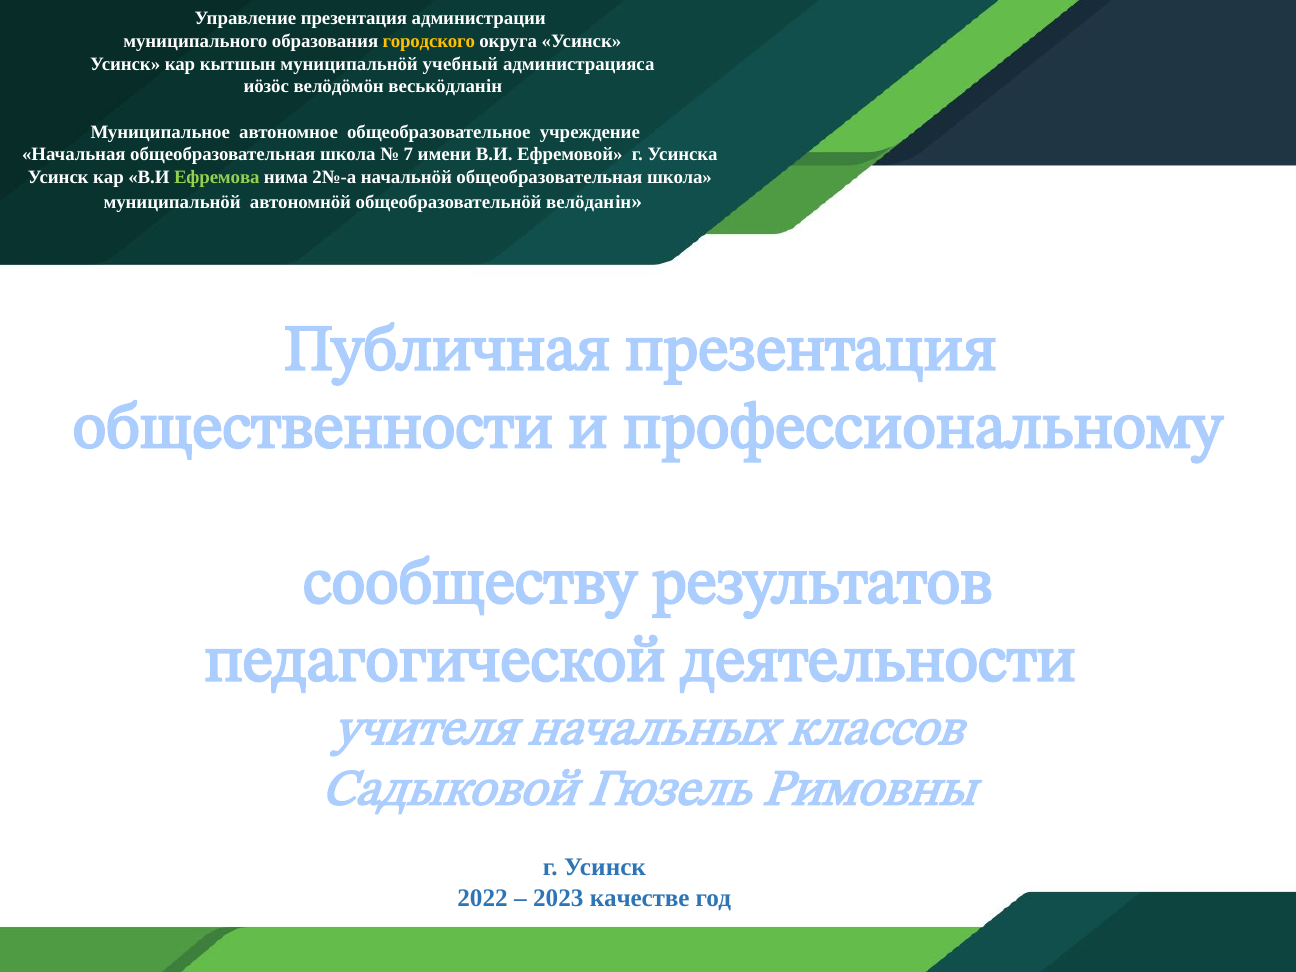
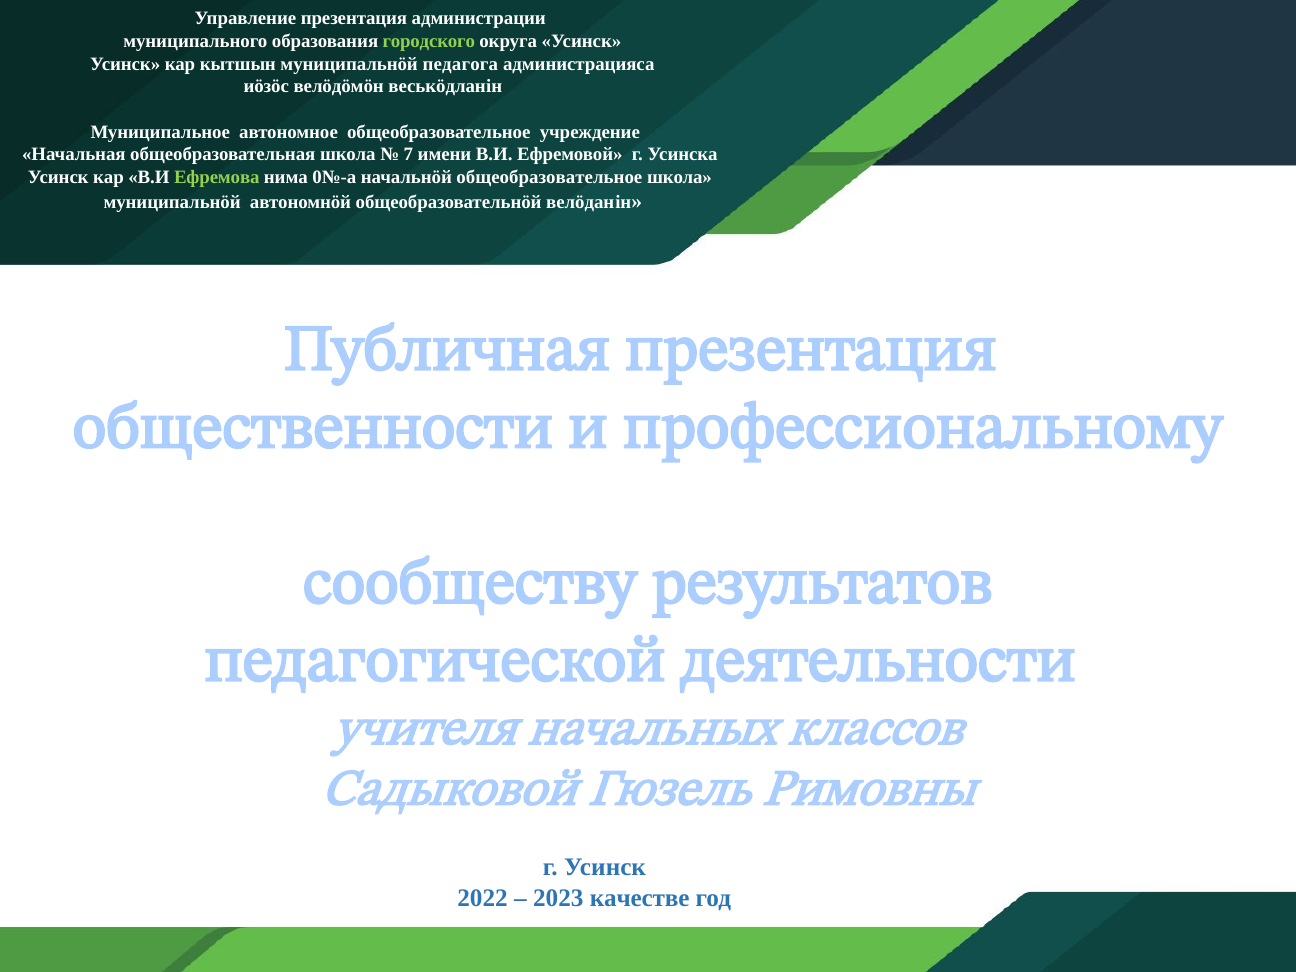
городского colour: yellow -> light green (429, 41)
учебный: учебный -> педагога (460, 64)
2№-а: 2№-а -> 0№-а (334, 177)
начальнöй общеобразовательная: общеобразовательная -> общеобразовательное (549, 177)
